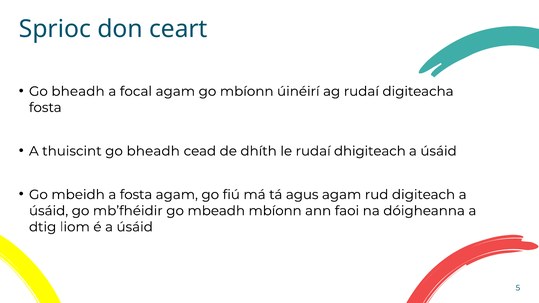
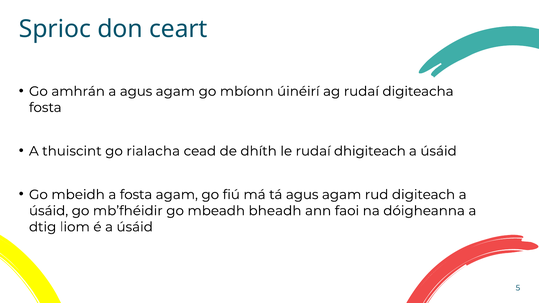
bheadh: bheadh -> amhrán (78, 91)
a focal: focal -> agus (136, 91)
thuiscint go bheadh: bheadh -> rialacha (153, 151)
mbeadh mbíonn: mbíonn -> bheadh (275, 211)
